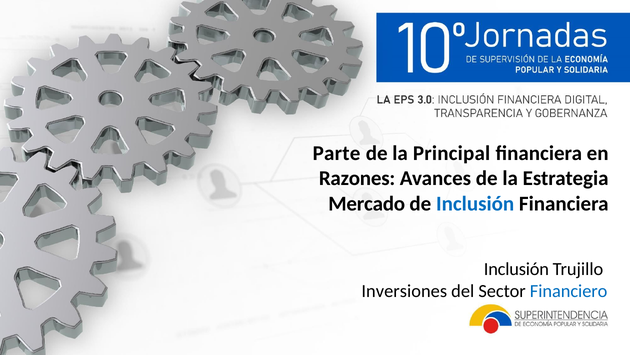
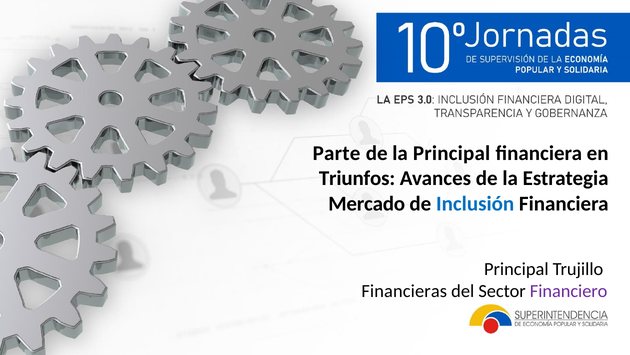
Razones: Razones -> Triunfos (357, 178)
Inclusión: Inclusión -> Principal (516, 269)
Inversiones: Inversiones -> Financieras (404, 291)
Financiero colour: blue -> purple (569, 291)
